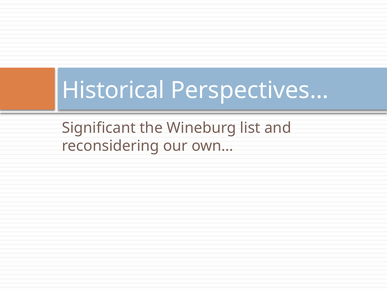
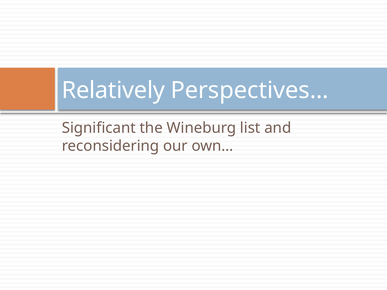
Historical: Historical -> Relatively (113, 90)
